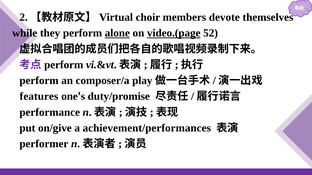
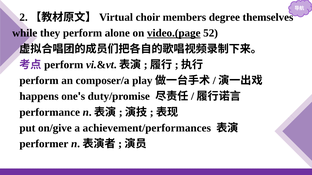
devote: devote -> degree (224, 17)
alone underline: present -> none (117, 33)
features: features -> happens (39, 97)
